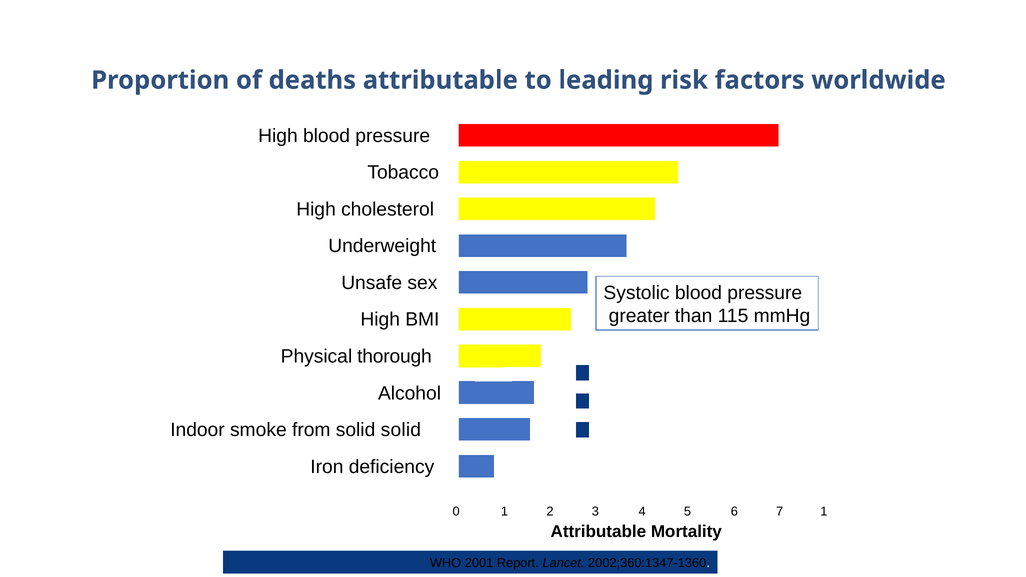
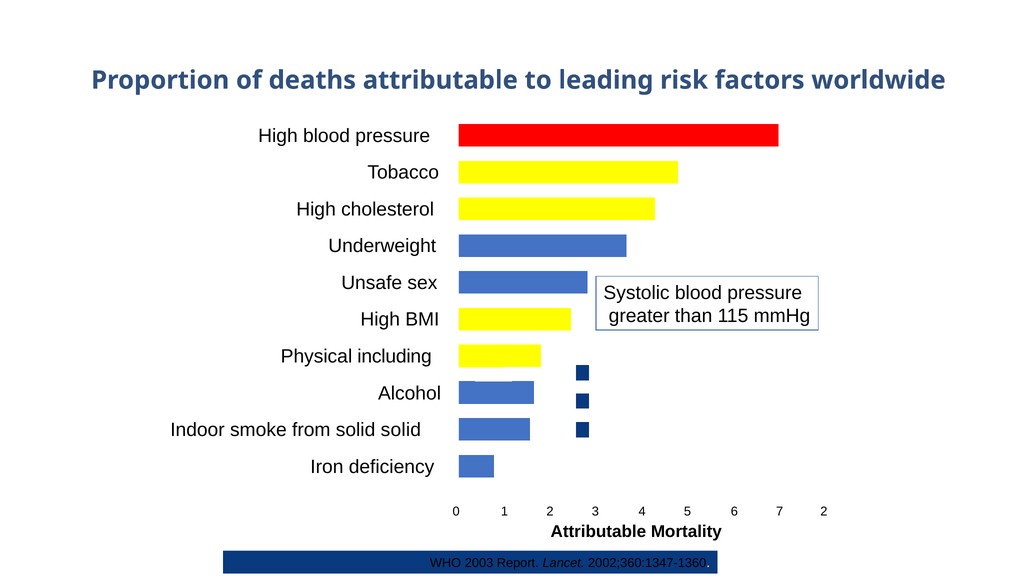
thorough: thorough -> including (395, 356)
0 1: 1 -> 2 (824, 512)
2001: 2001 -> 2003 (479, 563)
